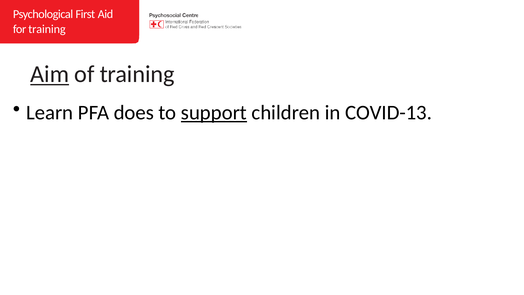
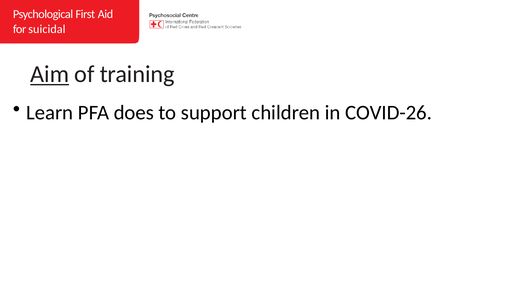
training: training -> suicidal (47, 29)
support underline: present -> none (214, 113)
COVID-13: COVID-13 -> COVID-26 (389, 113)
